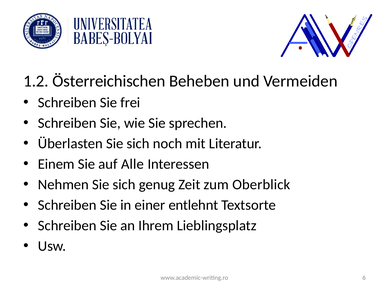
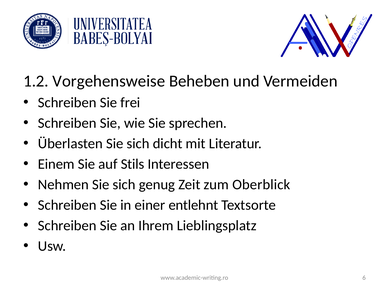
Österreichischen: Österreichischen -> Vorgehensweise (109, 81)
noch: noch -> dicht (168, 144)
Alle: Alle -> Stils (133, 165)
